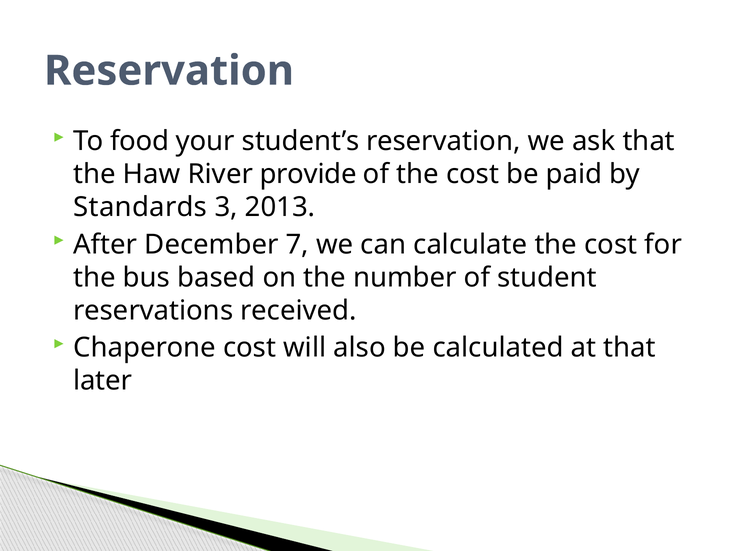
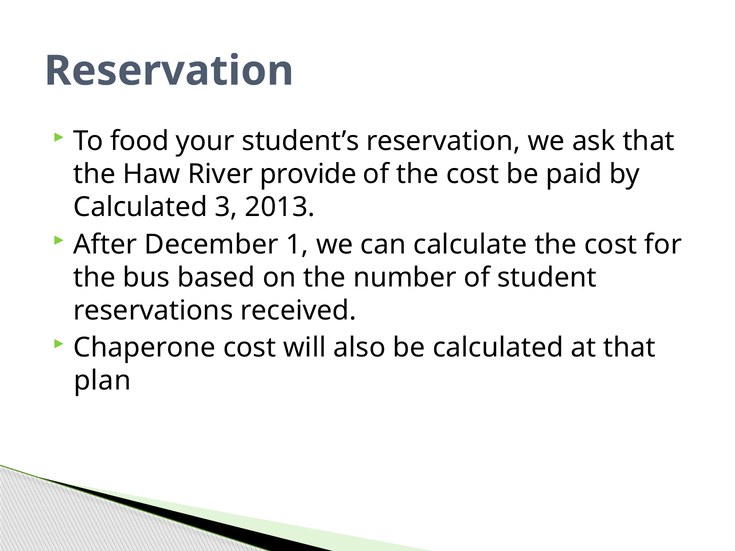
Standards: Standards -> Calculated (140, 207)
7: 7 -> 1 (297, 245)
later: later -> plan (102, 381)
